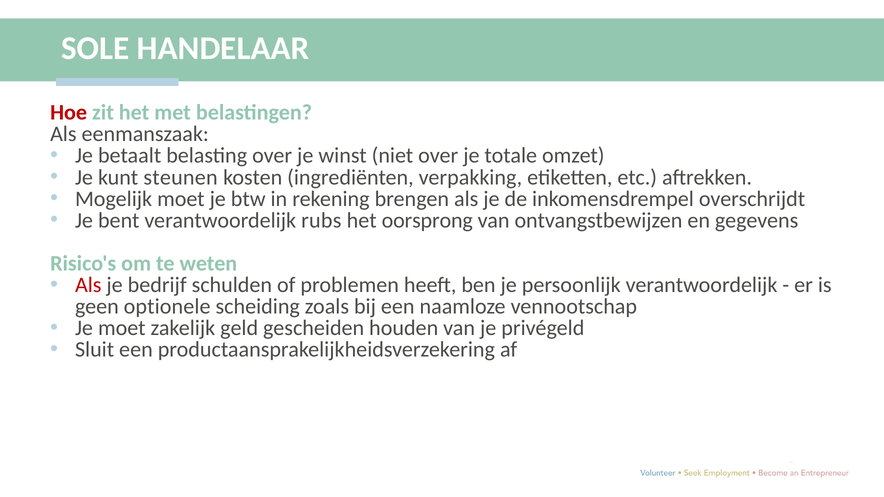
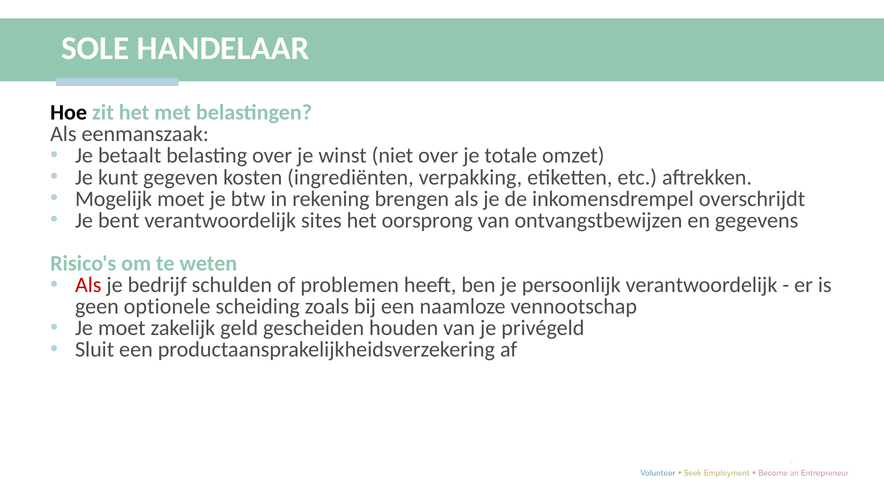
Hoe colour: red -> black (69, 113)
steunen: steunen -> gegeven (181, 177)
rubs: rubs -> sites (321, 220)
